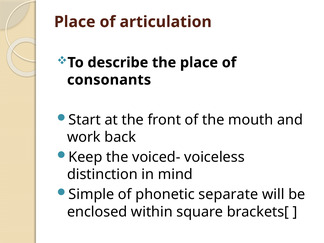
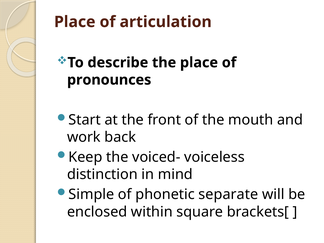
consonants: consonants -> pronounces (109, 80)
